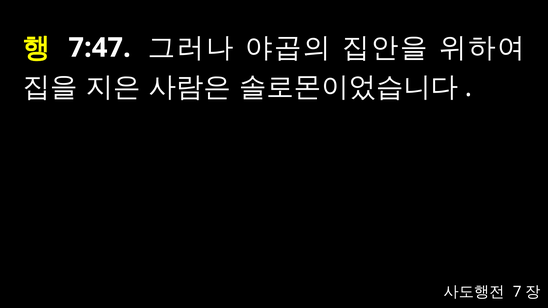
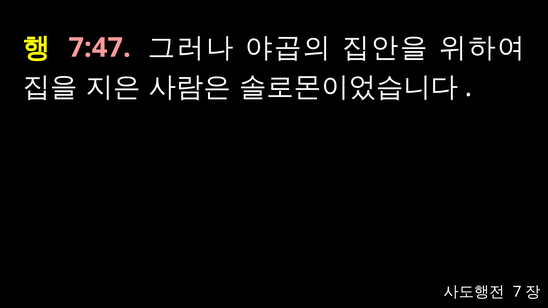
7:47 colour: white -> pink (100, 48)
